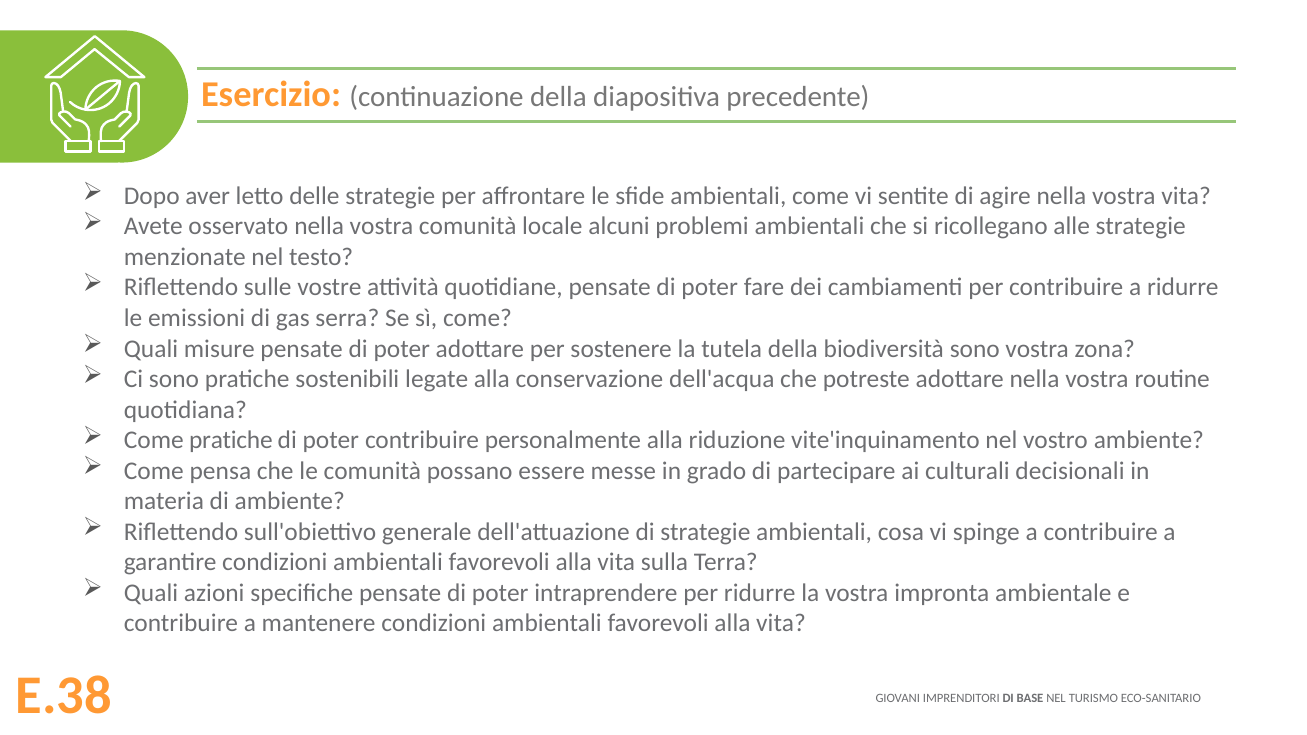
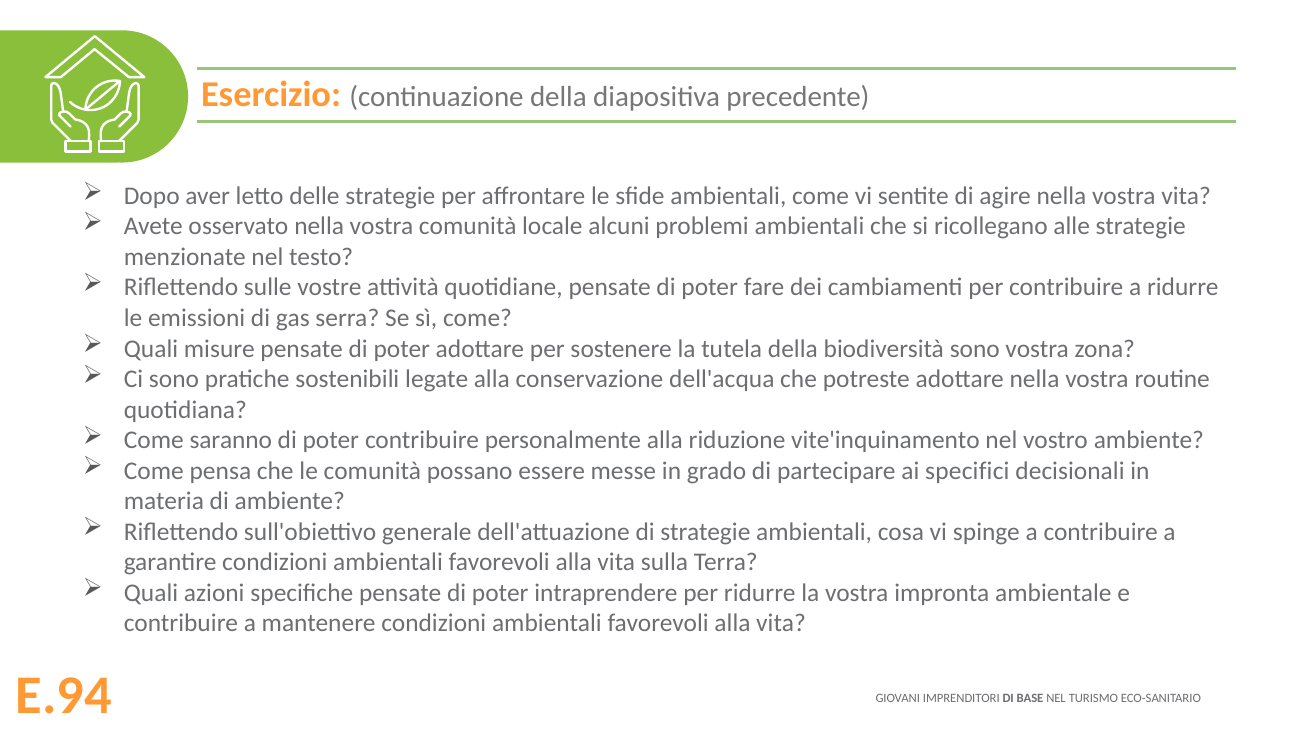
Come pratiche: pratiche -> saranno (231, 440)
culturali: culturali -> specifici (967, 471)
E.38: E.38 -> E.94 (64, 696)
